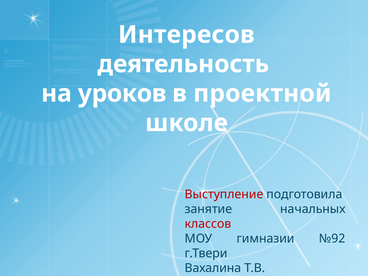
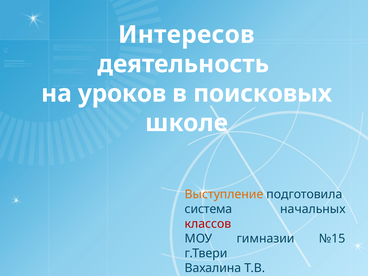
проектной: проектной -> поисковых (263, 94)
Выступление colour: red -> orange (224, 194)
занятие: занятие -> система (208, 209)
№92: №92 -> №15 (332, 239)
